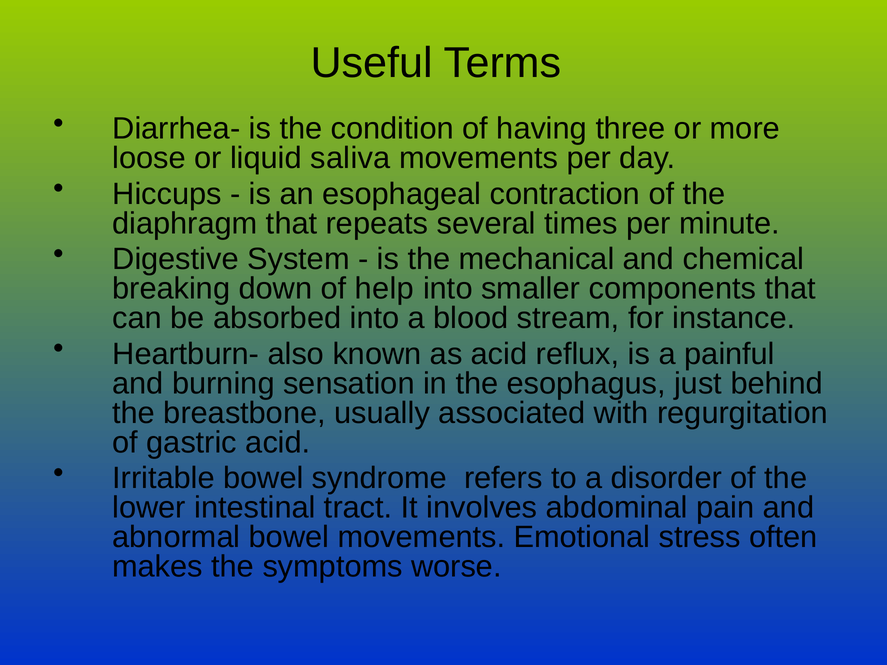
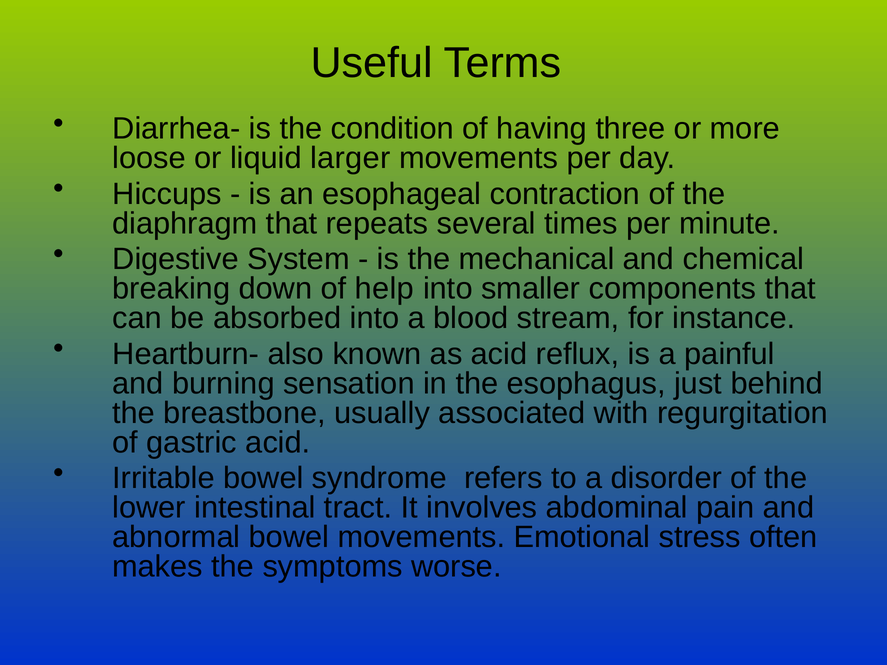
saliva: saliva -> larger (350, 158)
